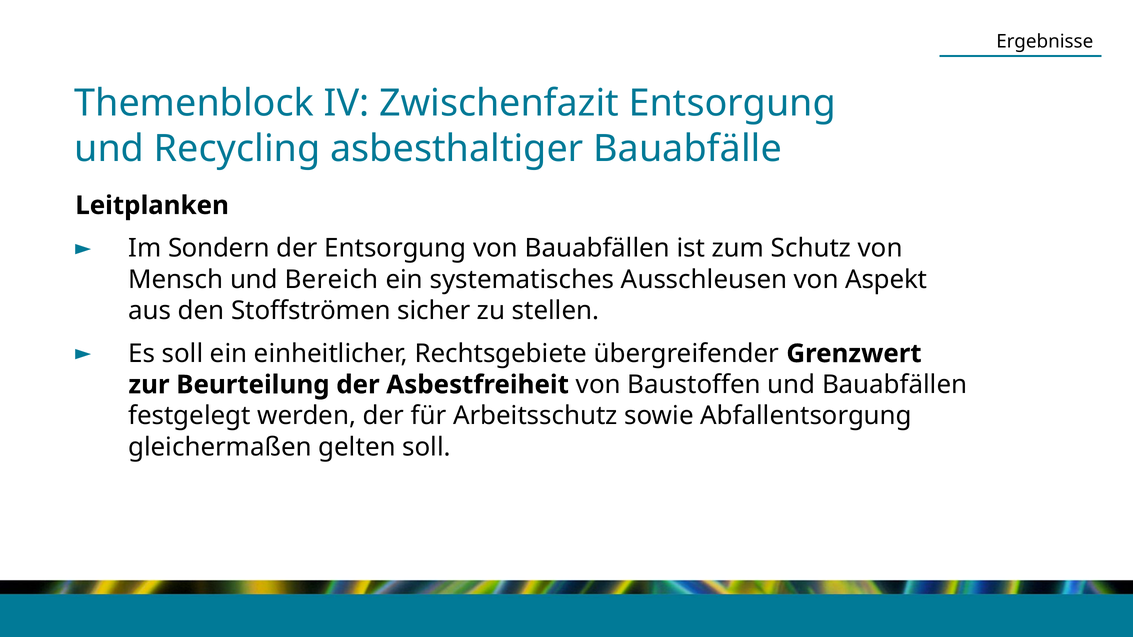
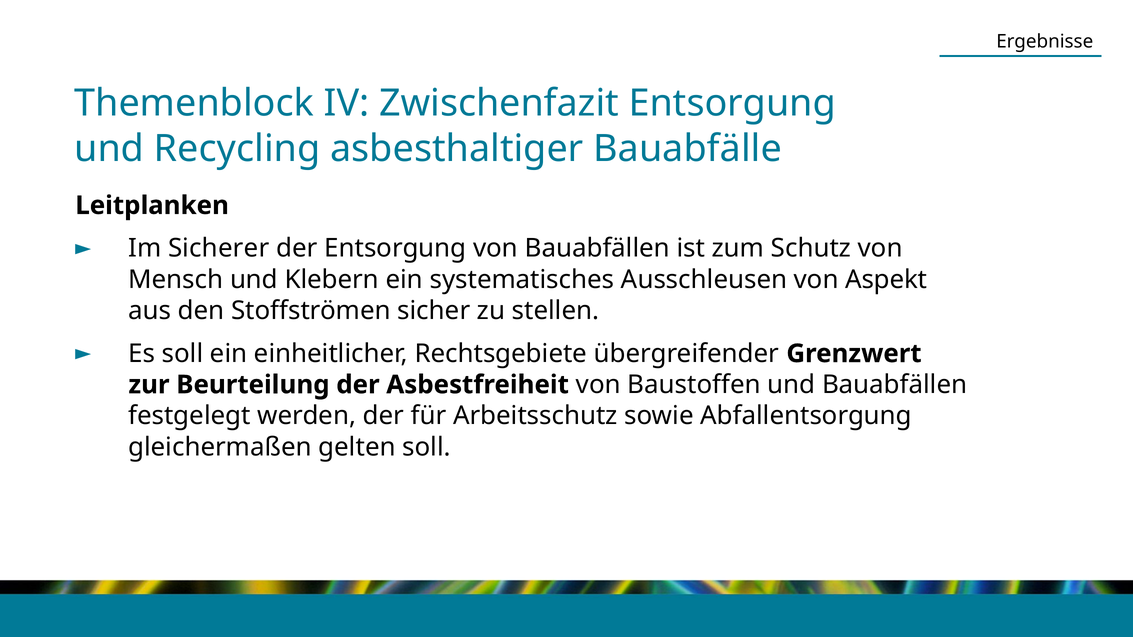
Sondern: Sondern -> Sicherer (219, 248)
Bereich: Bereich -> Klebern (332, 280)
